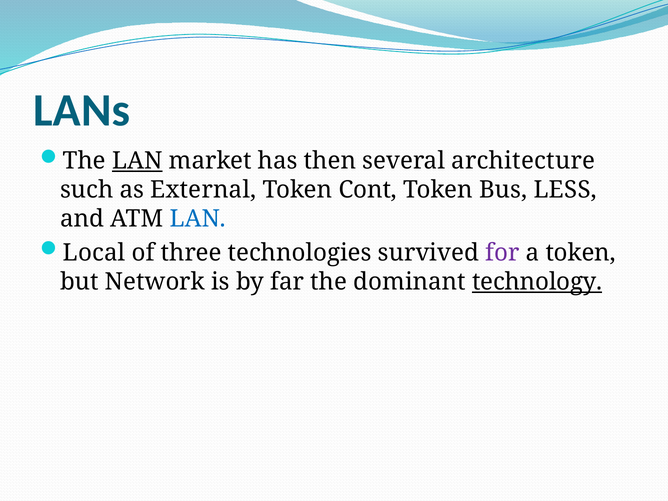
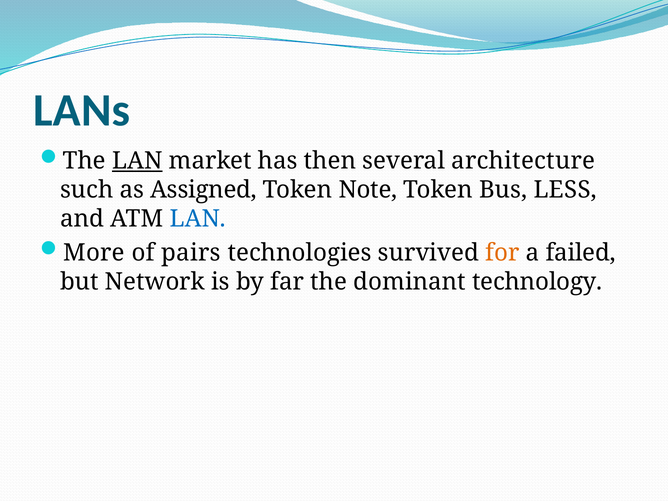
External: External -> Assigned (204, 190)
Cont: Cont -> Note (368, 190)
Local: Local -> More (94, 253)
three: three -> pairs (191, 253)
for colour: purple -> orange (502, 253)
a token: token -> failed (581, 253)
technology underline: present -> none (537, 282)
